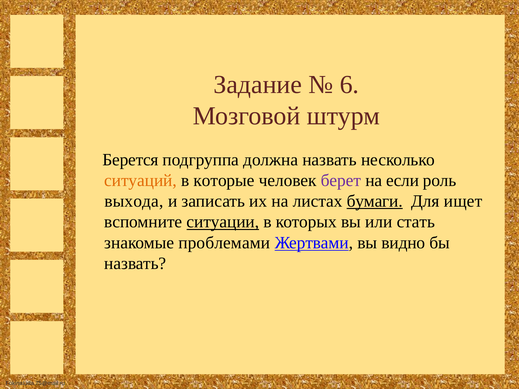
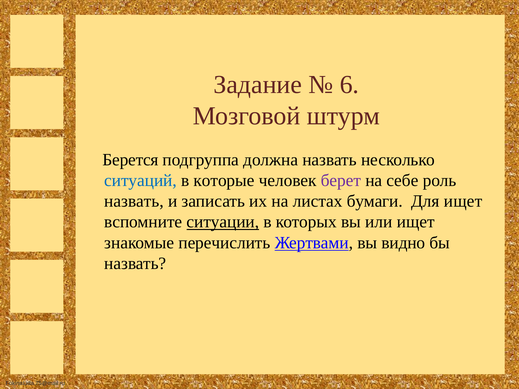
ситуаций colour: orange -> blue (141, 181)
если: если -> себе (402, 181)
выхода: выхода -> назвать (134, 201)
бумаги underline: present -> none (375, 201)
или стать: стать -> ищет (416, 222)
проблемами: проблемами -> перечислить (224, 243)
